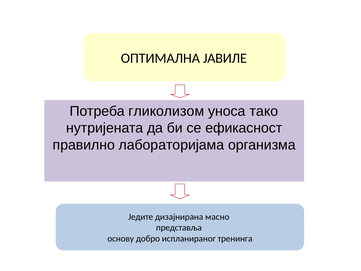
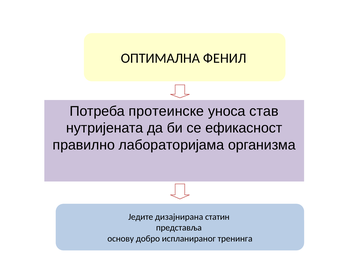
ЈАВИЛЕ: ЈАВИЛЕ -> ФЕНИЛ (225, 58)
гликолизом: гликолизом -> протеинске (166, 111)
тако: тако -> став (264, 111)
масно: масно -> статин (217, 217)
